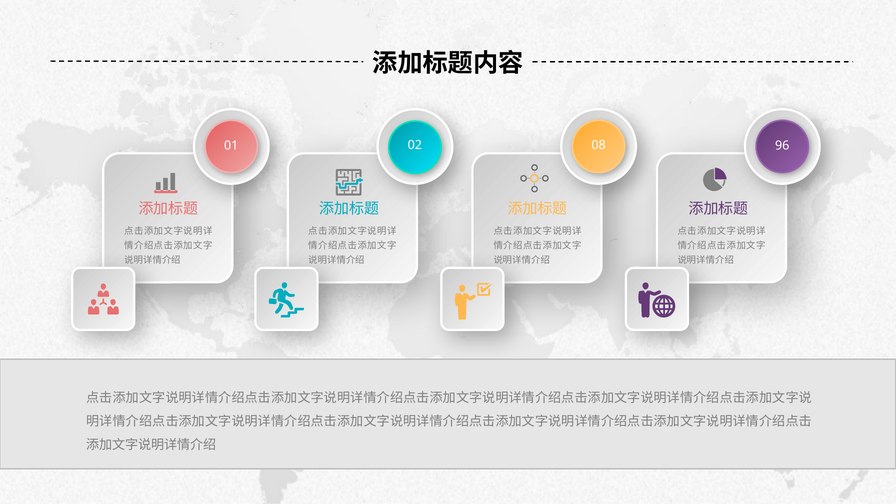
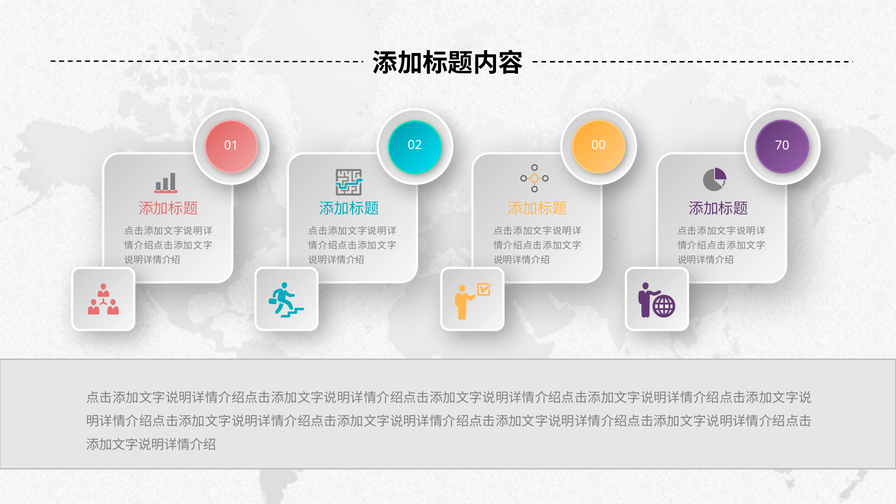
96: 96 -> 70 (782, 145)
08: 08 -> 00 (599, 145)
